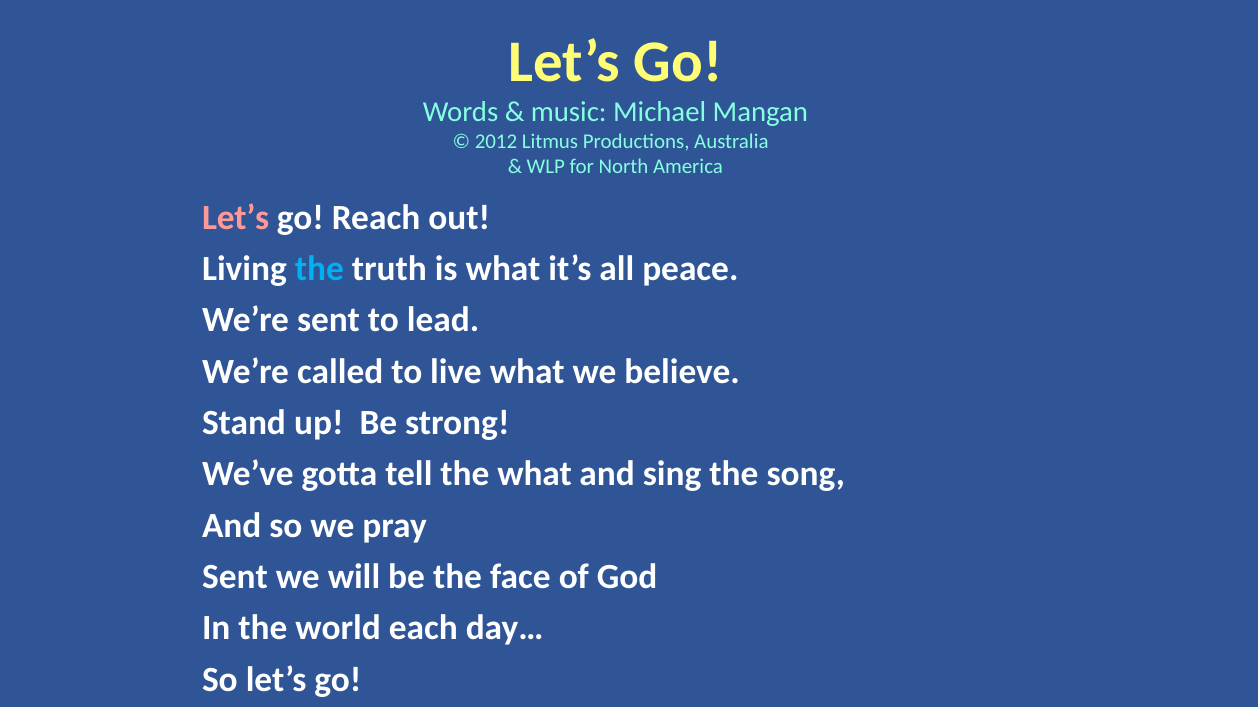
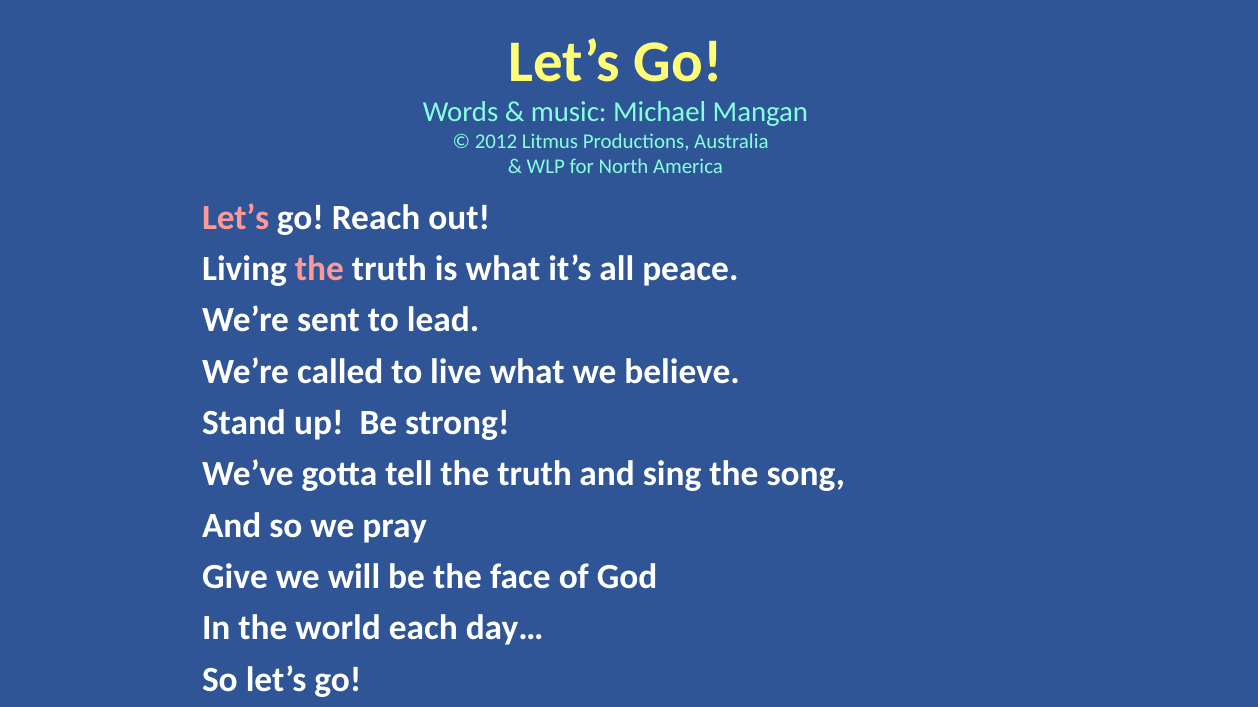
the colour: light blue -> pink (319, 269)
tell the what: what -> truth (535, 475)
Sent: Sent -> Give (235, 577)
